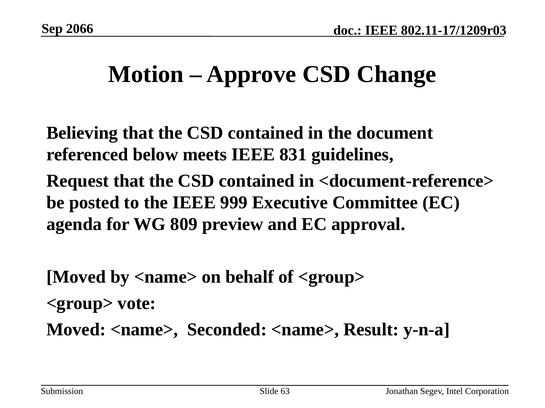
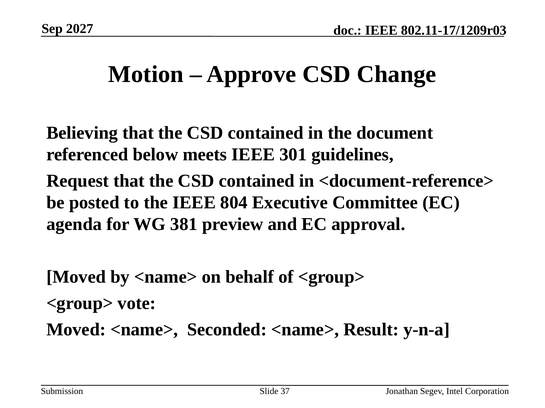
2066: 2066 -> 2027 (80, 29)
831: 831 -> 301 (293, 155)
999: 999 -> 804 (234, 203)
809: 809 -> 381 (184, 225)
63: 63 -> 37 (285, 392)
